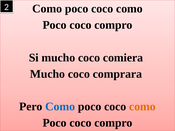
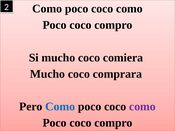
como colour: orange -> purple (142, 107)
